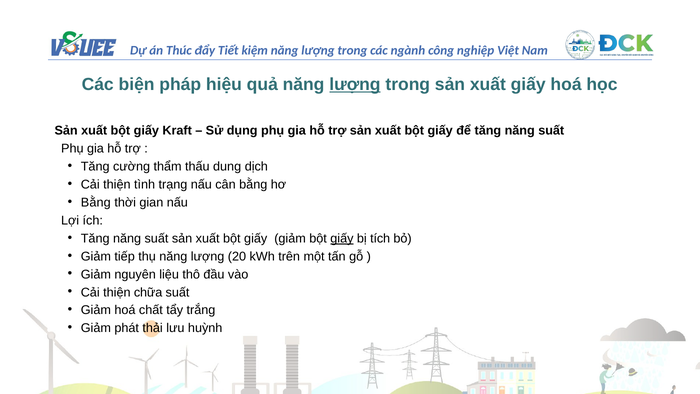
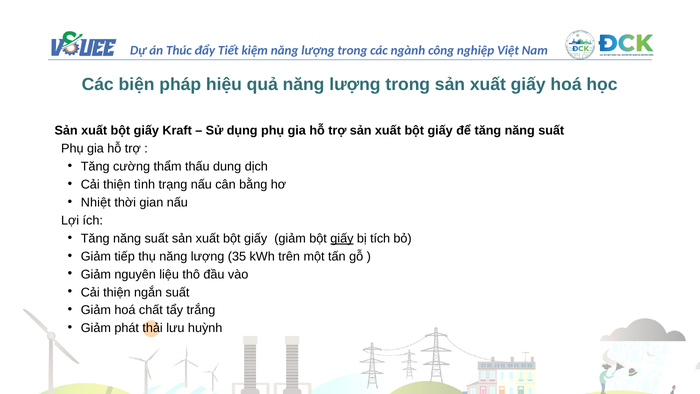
lượng underline: present -> none (355, 84)
Bằng: Bằng -> Nhiệt (96, 202)
20: 20 -> 35 (237, 256)
chữa: chữa -> ngắn (148, 292)
